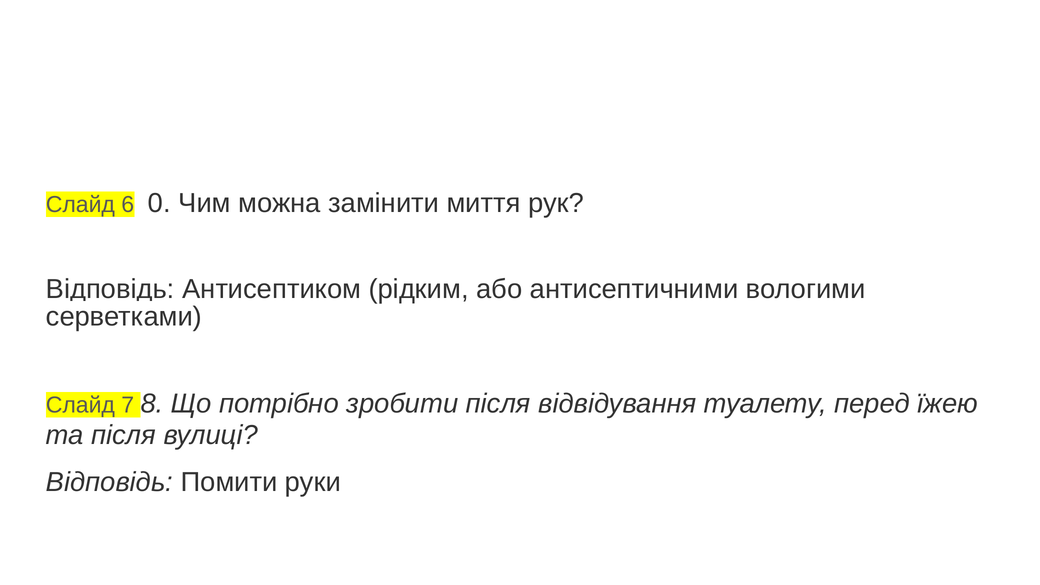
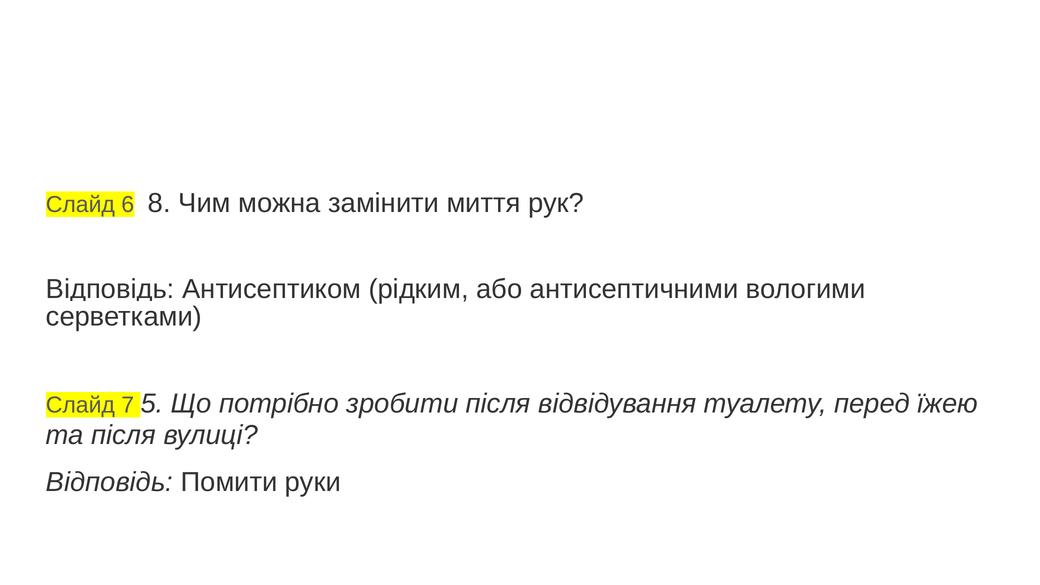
0: 0 -> 8 (159, 203)
8: 8 -> 5 (152, 404)
